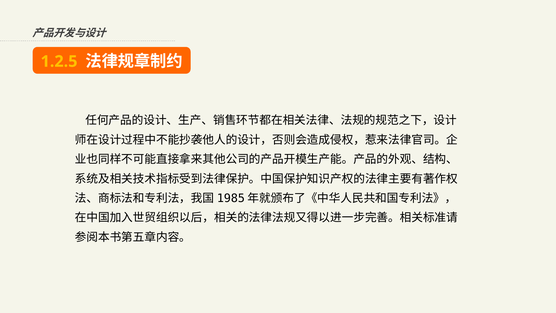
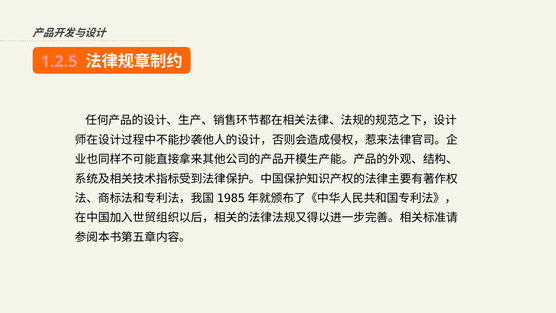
1.2.5 colour: yellow -> pink (59, 61)
